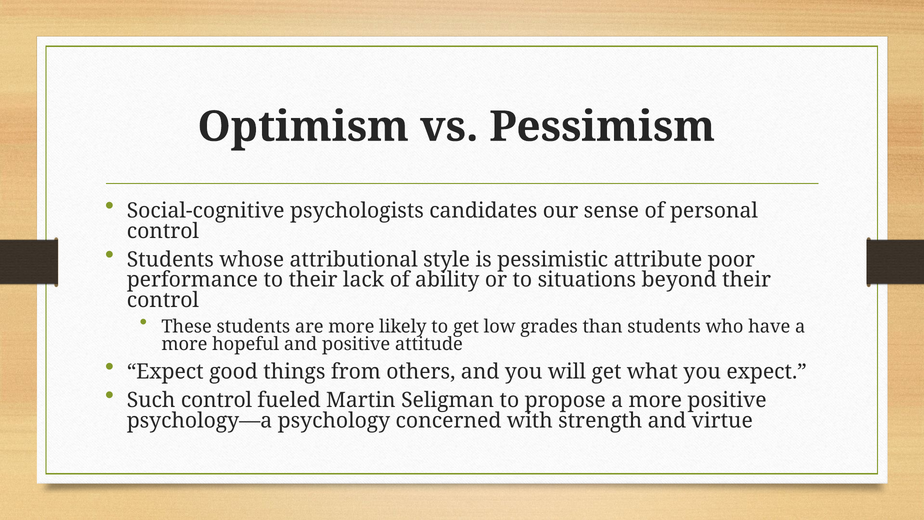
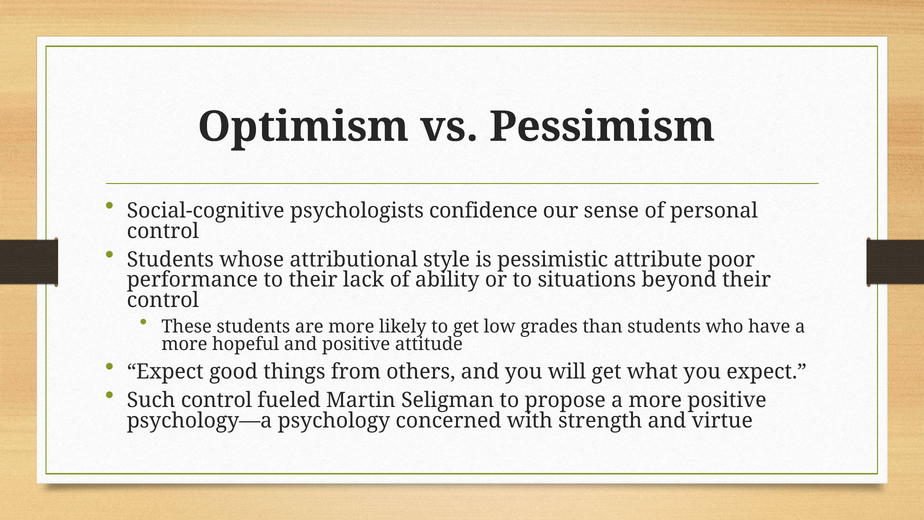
candidates: candidates -> confidence (483, 211)
